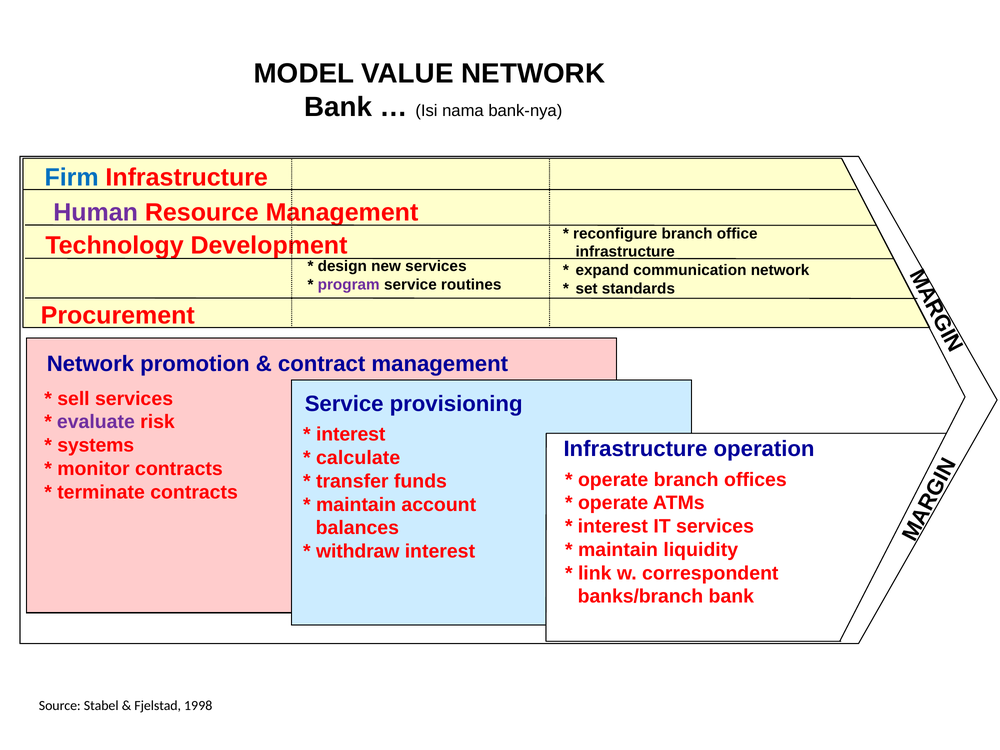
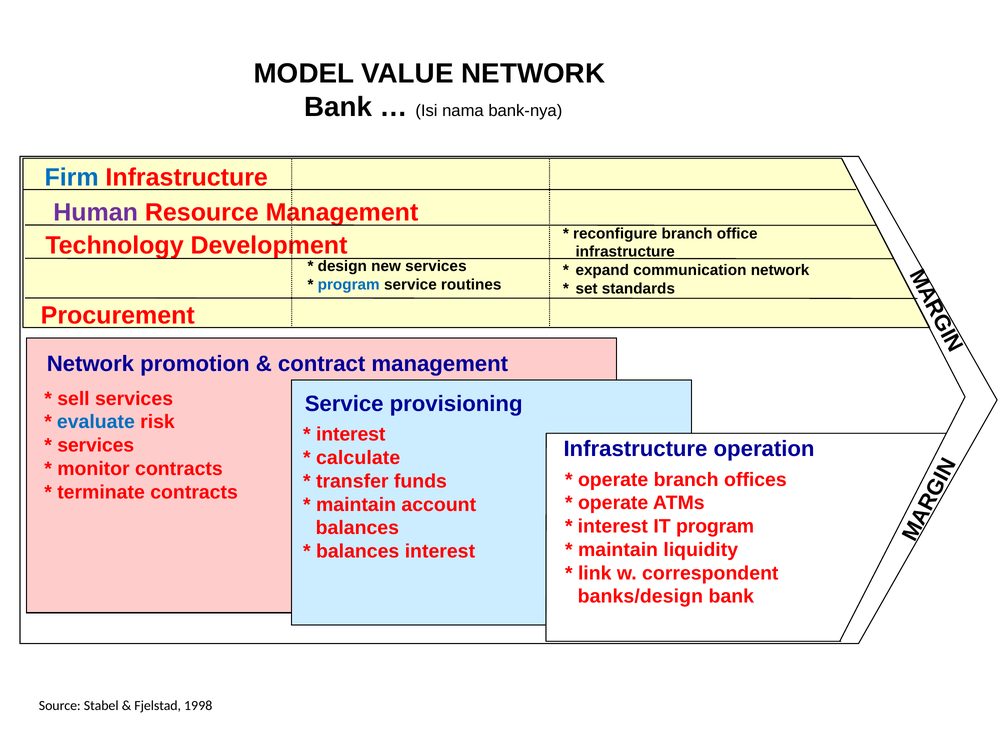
program colour: purple -> blue (349, 285)
evaluate colour: purple -> blue (96, 422)
systems: systems -> services (96, 445)
IT services: services -> program (715, 526)
withdraw: withdraw -> balances (358, 551)
banks/branch: banks/branch -> banks/design (640, 596)
